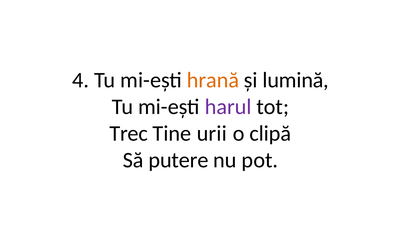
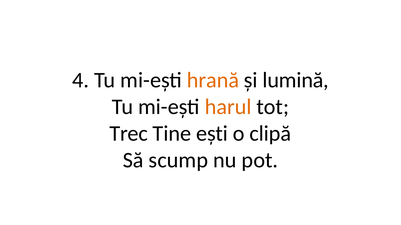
harul colour: purple -> orange (228, 107)
urii: urii -> ești (212, 134)
putere: putere -> scump (178, 160)
